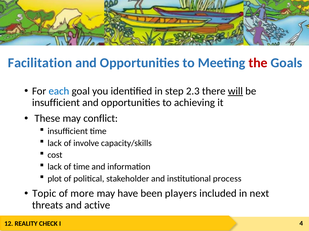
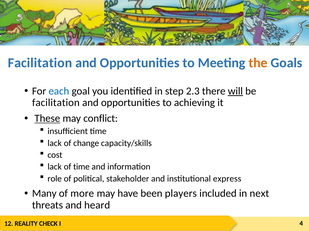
the colour: red -> orange (258, 63)
insufficient: insufficient -> facilitation (56, 103)
These underline: none -> present (47, 119)
involve: involve -> change (86, 144)
plot: plot -> role (55, 179)
process: process -> express (227, 179)
Topic: Topic -> Many (44, 194)
active: active -> heard (97, 206)
